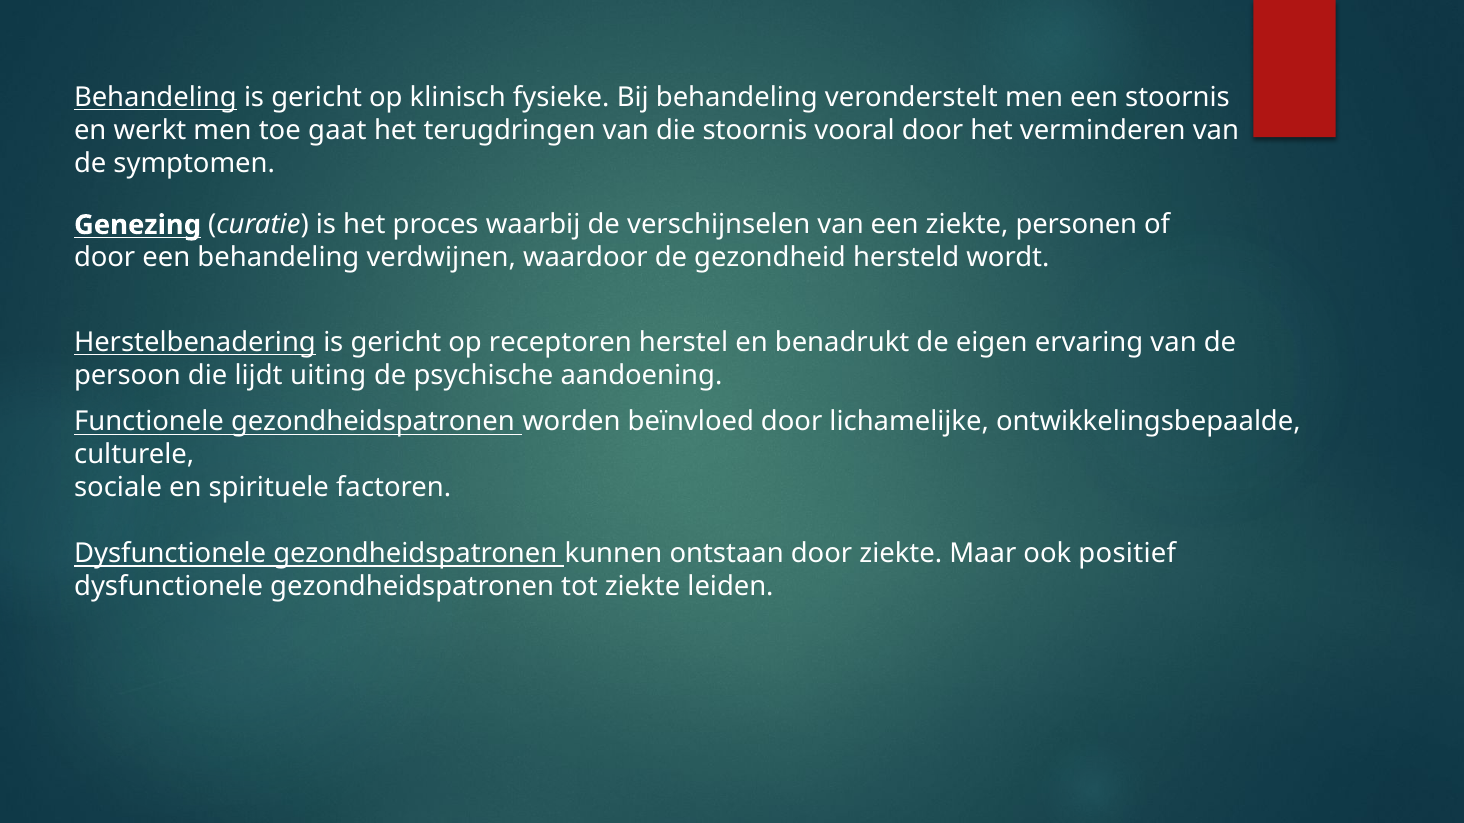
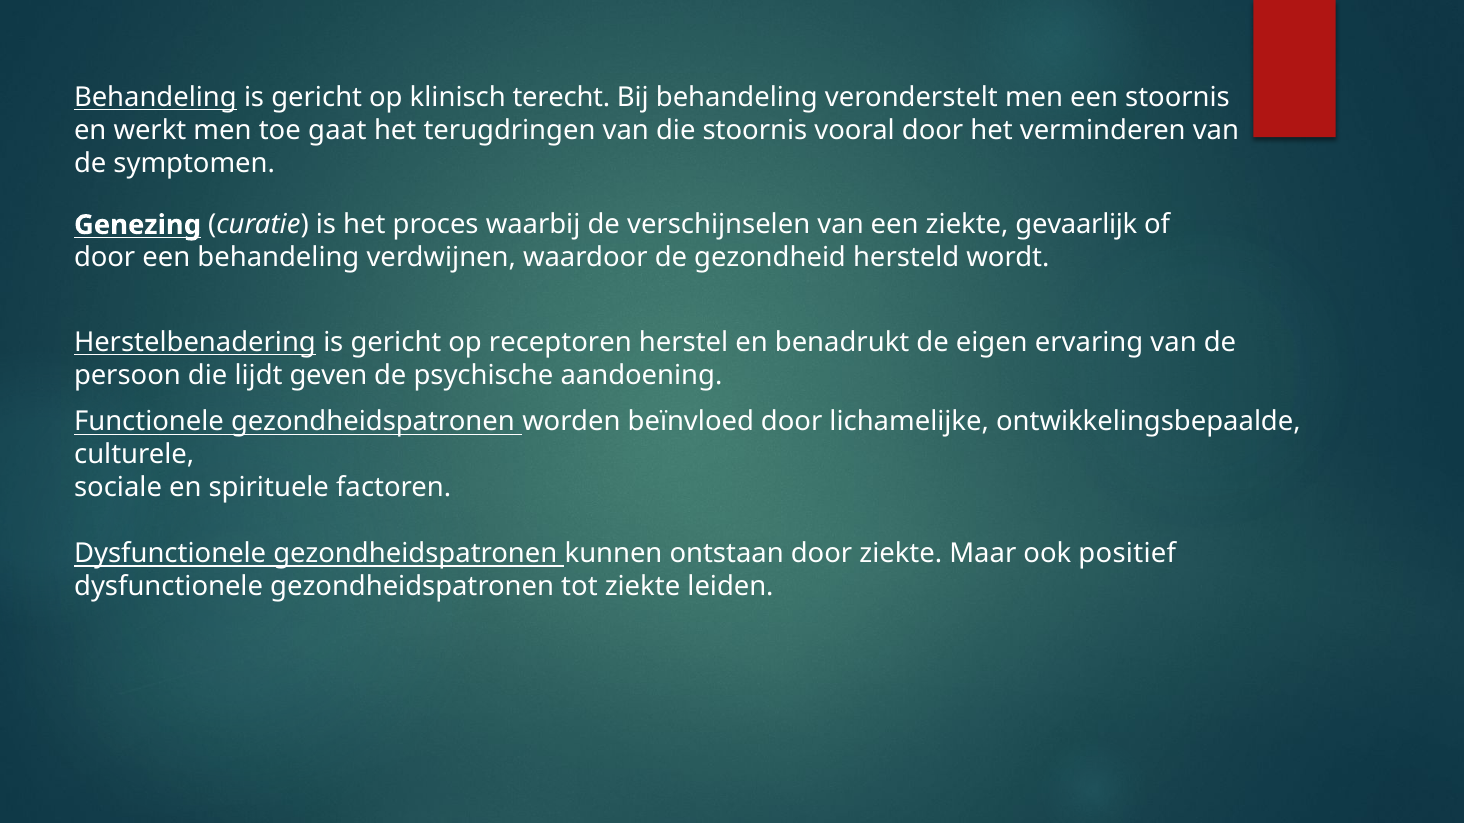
fysieke: fysieke -> terecht (561, 97)
personen: personen -> gevaarlijk (1076, 225)
uiting: uiting -> geven (328, 375)
